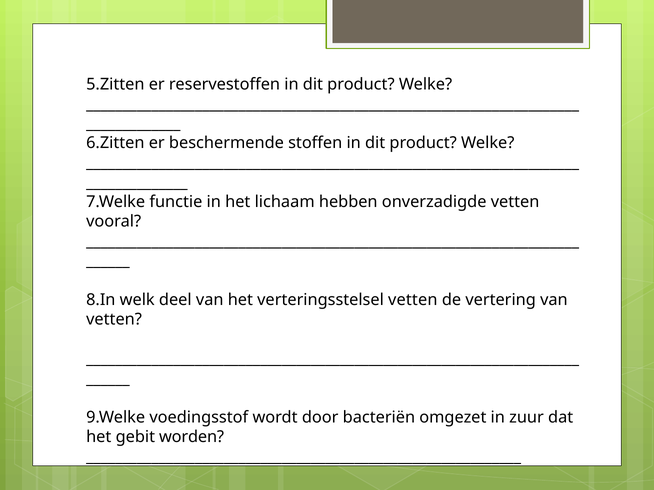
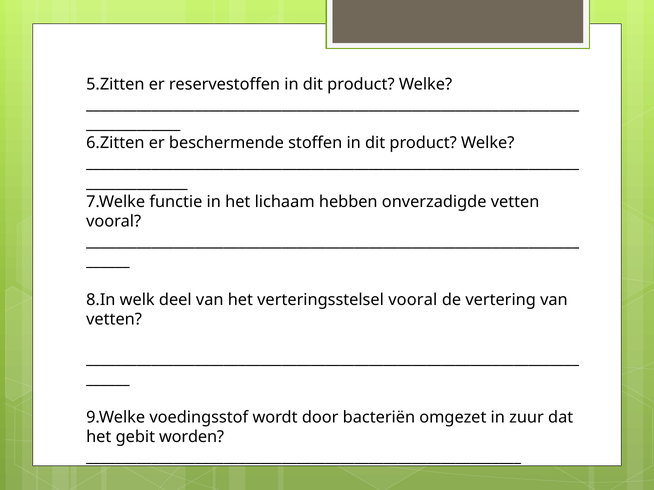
verteringsstelsel vetten: vetten -> vooral (413, 300)
